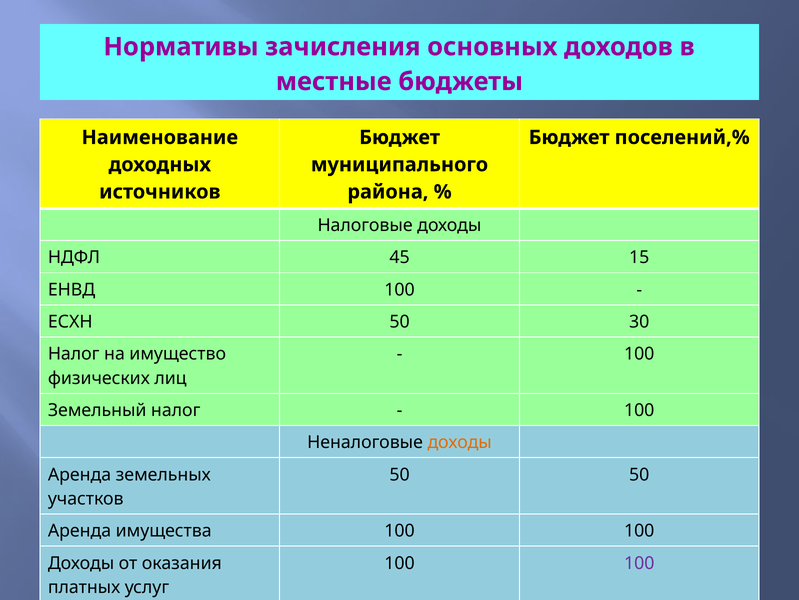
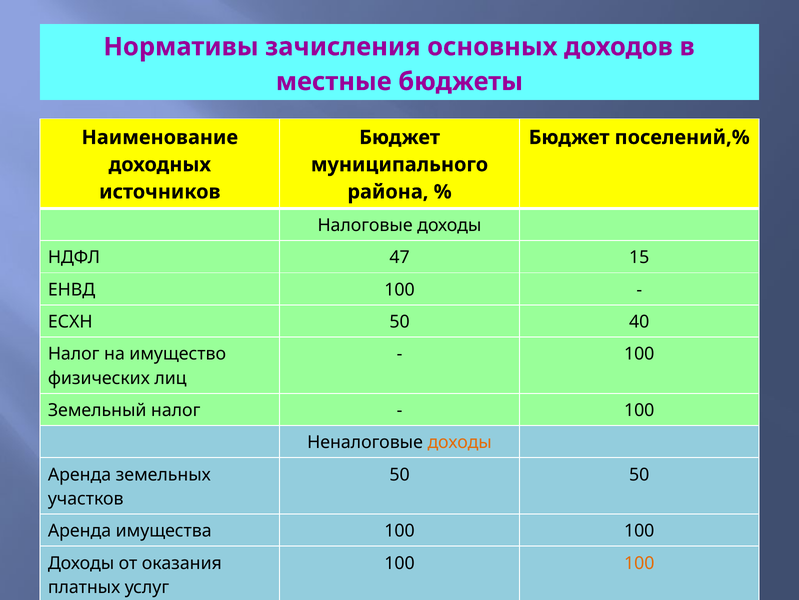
45: 45 -> 47 (400, 257)
30: 30 -> 40 (639, 322)
100 colour: purple -> orange (639, 562)
